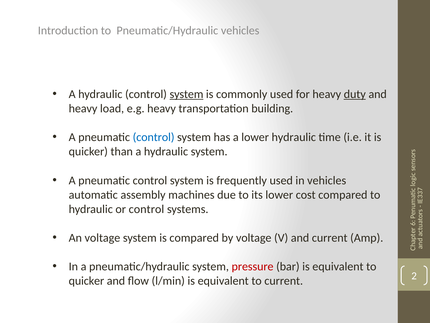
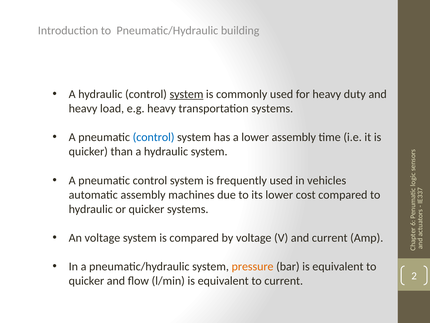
Pneumatic/Hydraulic vehicles: vehicles -> building (240, 30)
duty underline: present -> none (355, 94)
transportation building: building -> systems (272, 108)
lower hydraulic: hydraulic -> assembly (294, 137)
or control: control -> quicker (147, 209)
pressure colour: red -> orange (253, 266)
